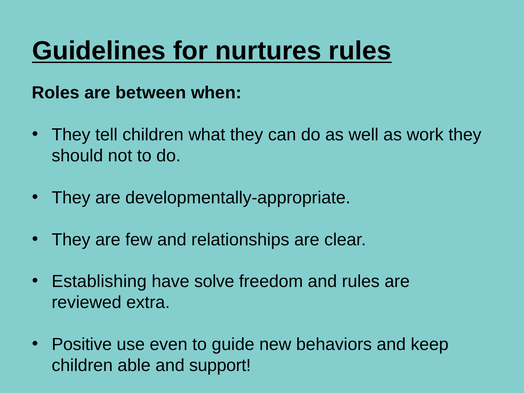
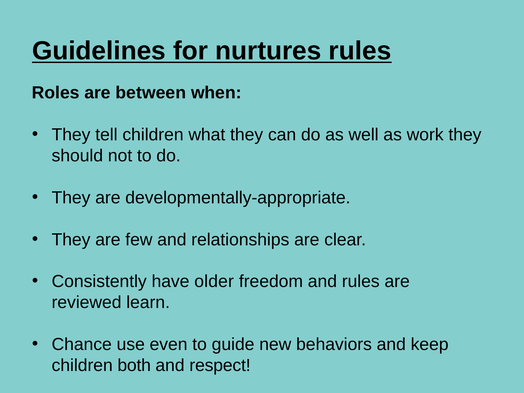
Establishing: Establishing -> Consistently (99, 282)
solve: solve -> older (214, 282)
extra: extra -> learn (148, 302)
Positive: Positive -> Chance (82, 344)
able: able -> both (134, 365)
support: support -> respect (220, 365)
